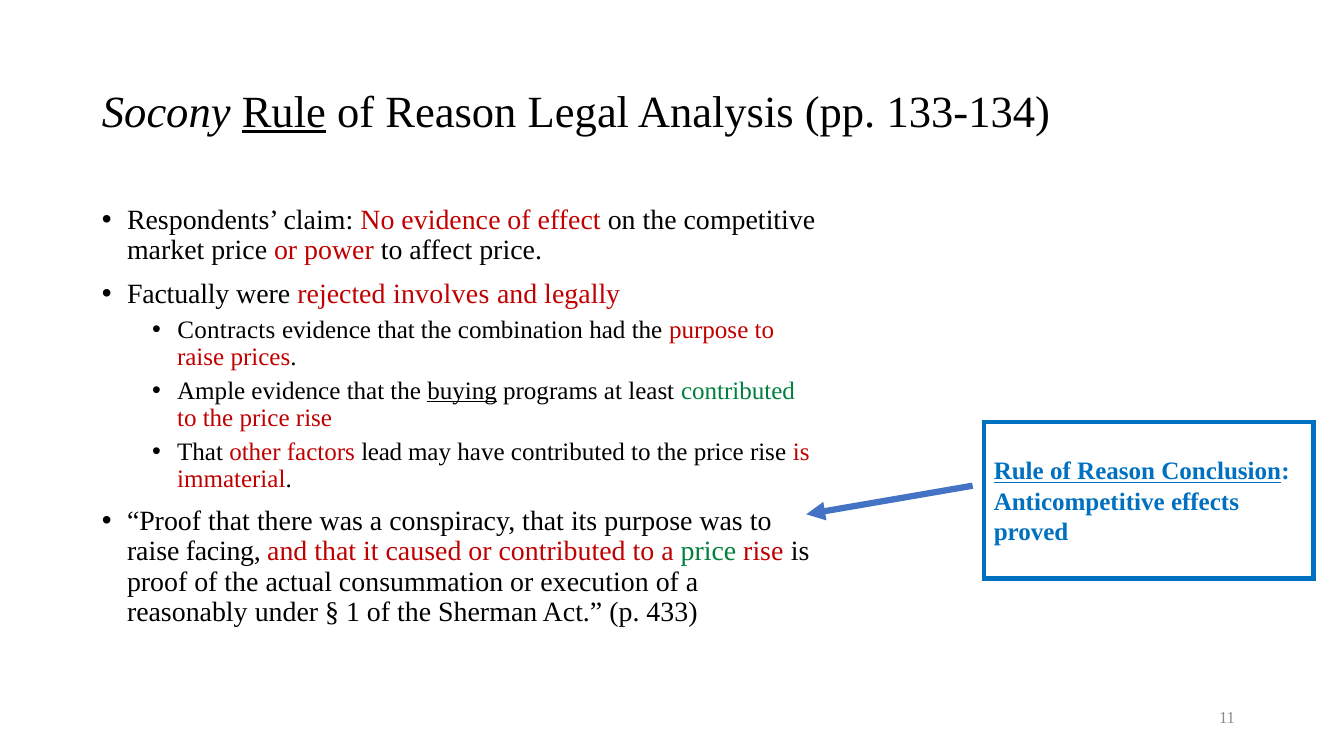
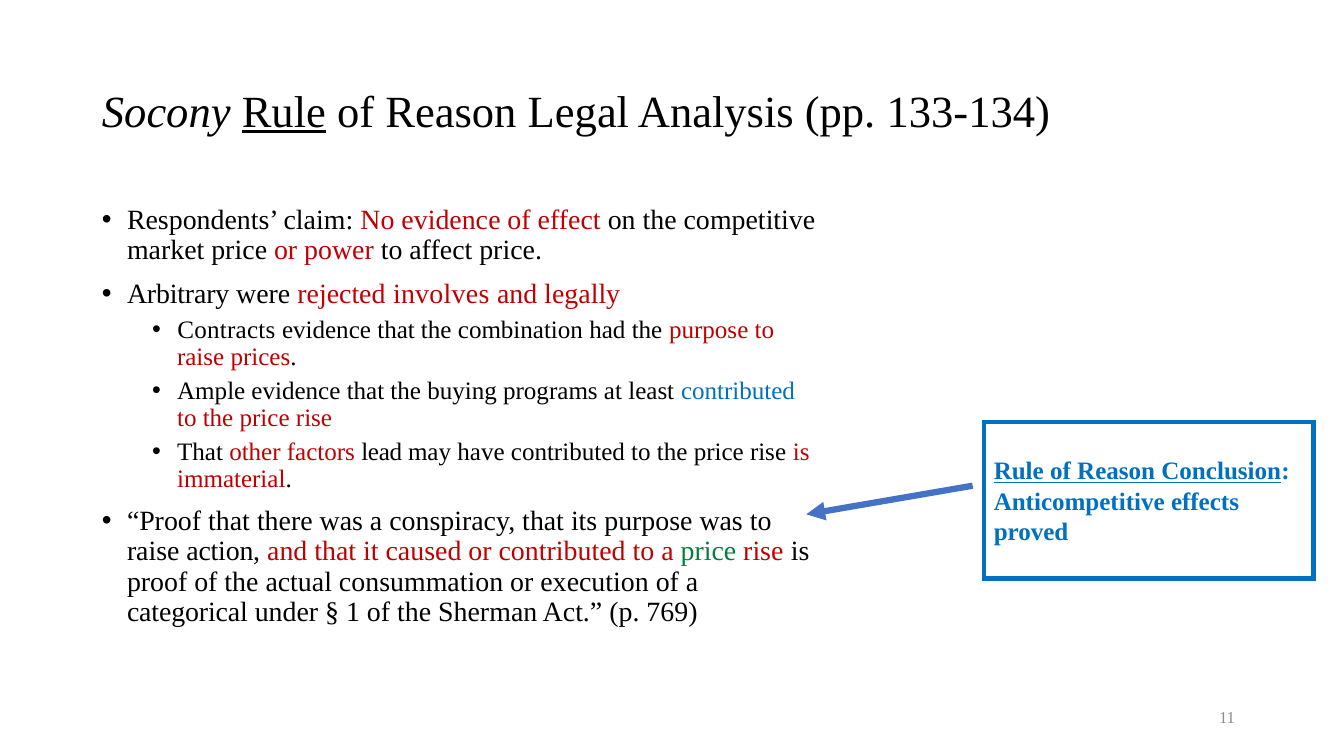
Factually: Factually -> Arbitrary (178, 294)
buying underline: present -> none (462, 391)
contributed colour: green -> blue (738, 391)
facing: facing -> action (223, 552)
reasonably: reasonably -> categorical (187, 612)
433: 433 -> 769 (672, 612)
